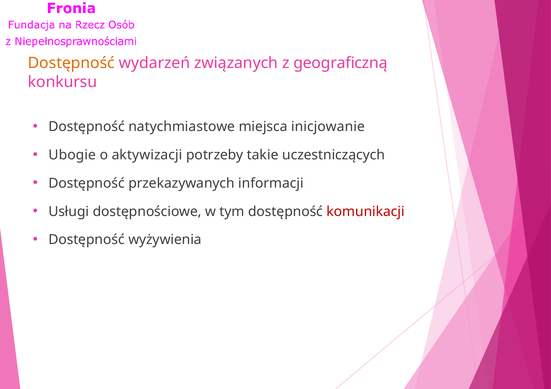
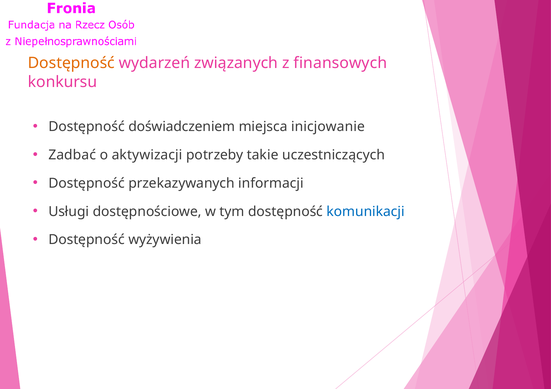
geograficzną: geograficzną -> finansowych (340, 63)
natychmiastowe: natychmiastowe -> doświadczeniem (182, 127)
Ubogie: Ubogie -> Zadbać (72, 155)
komunikacji colour: red -> blue (366, 212)
